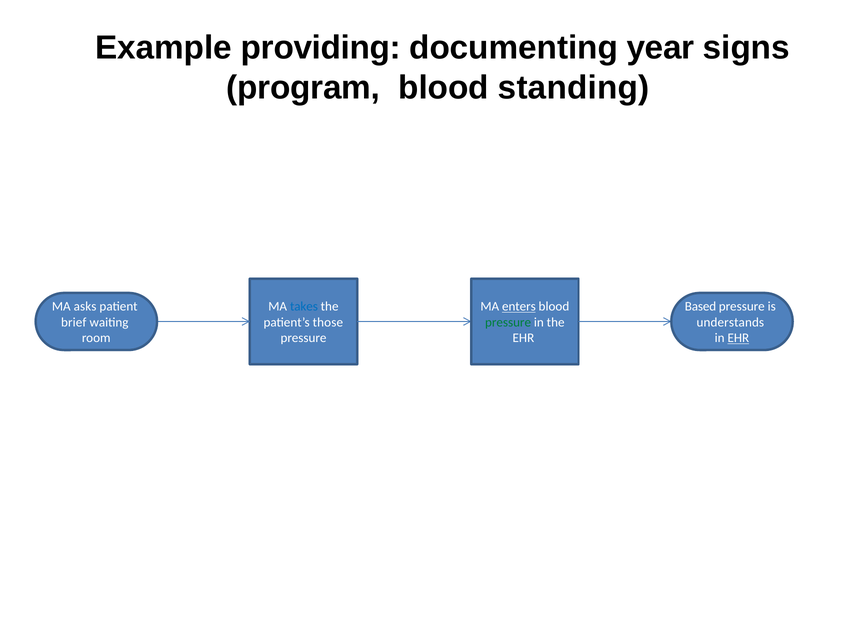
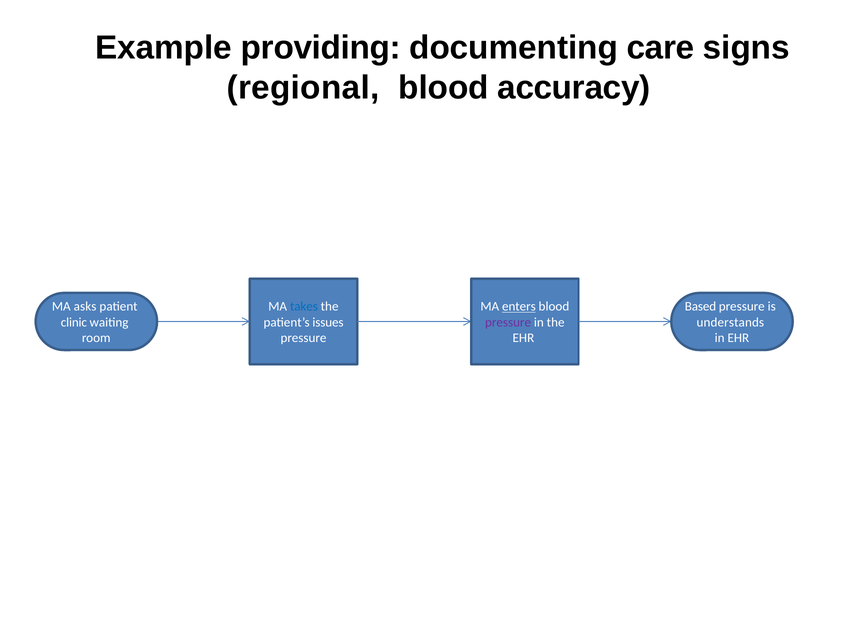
year: year -> care (661, 48)
program: program -> regional (303, 88)
standing: standing -> accuracy (574, 88)
brief: brief -> clinic (74, 322)
those: those -> issues (328, 322)
pressure colour: green -> purple (508, 322)
EHR underline: present -> none (738, 338)
